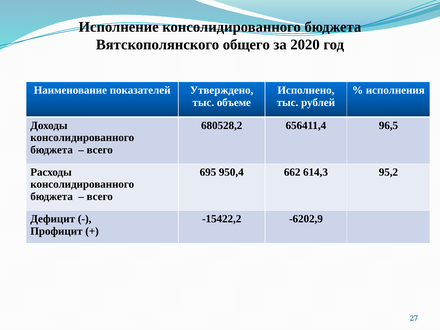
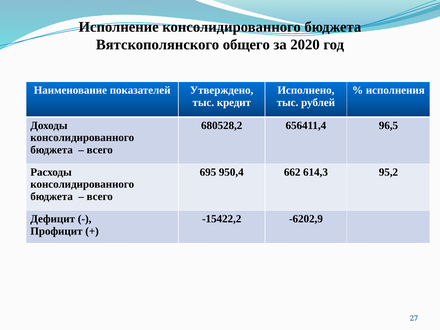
объеме: объеме -> кредит (234, 102)
